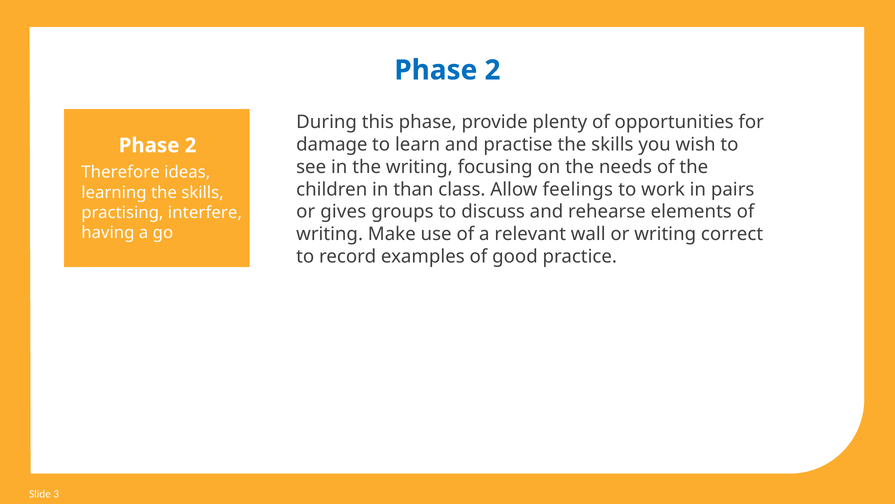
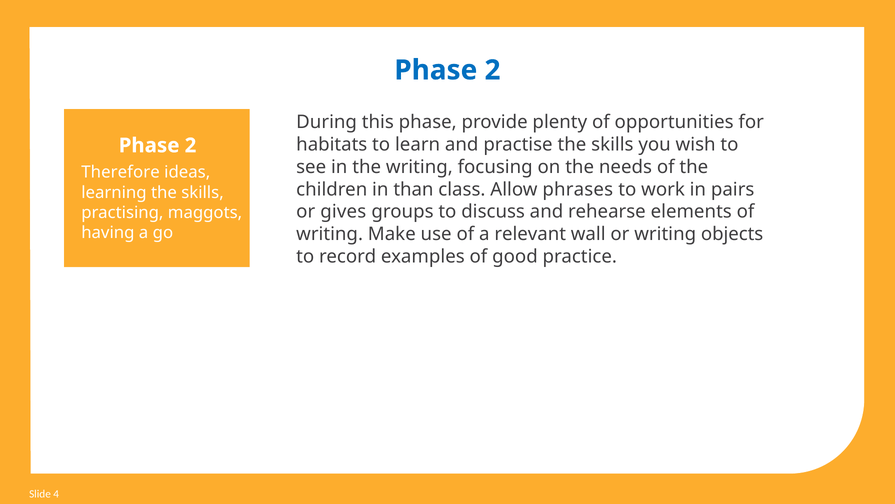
damage: damage -> habitats (332, 144)
feelings: feelings -> phrases (578, 189)
interfere: interfere -> maggots (205, 212)
correct: correct -> objects (732, 234)
3: 3 -> 4 (56, 493)
